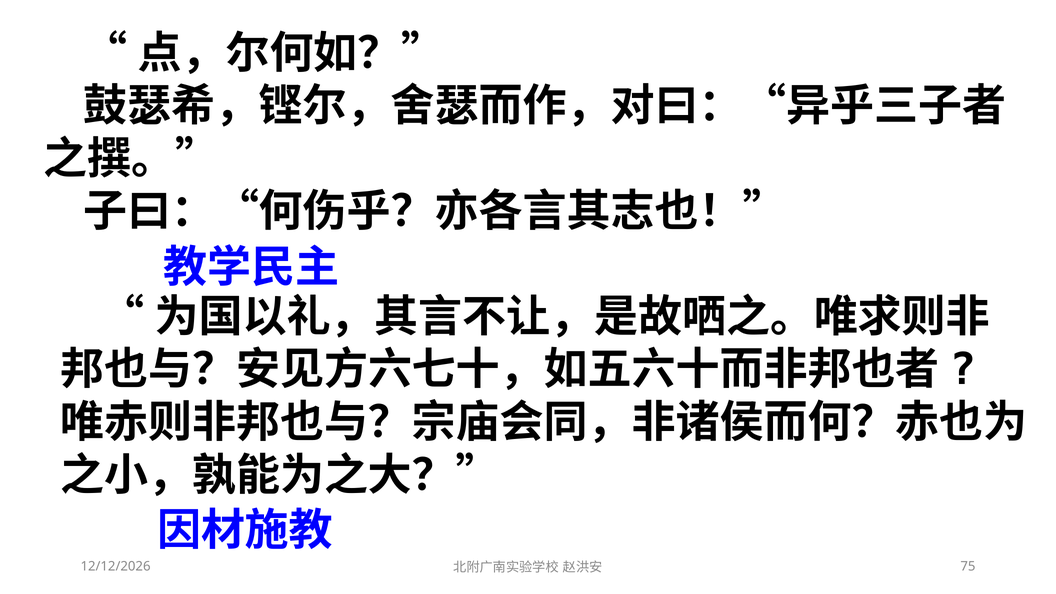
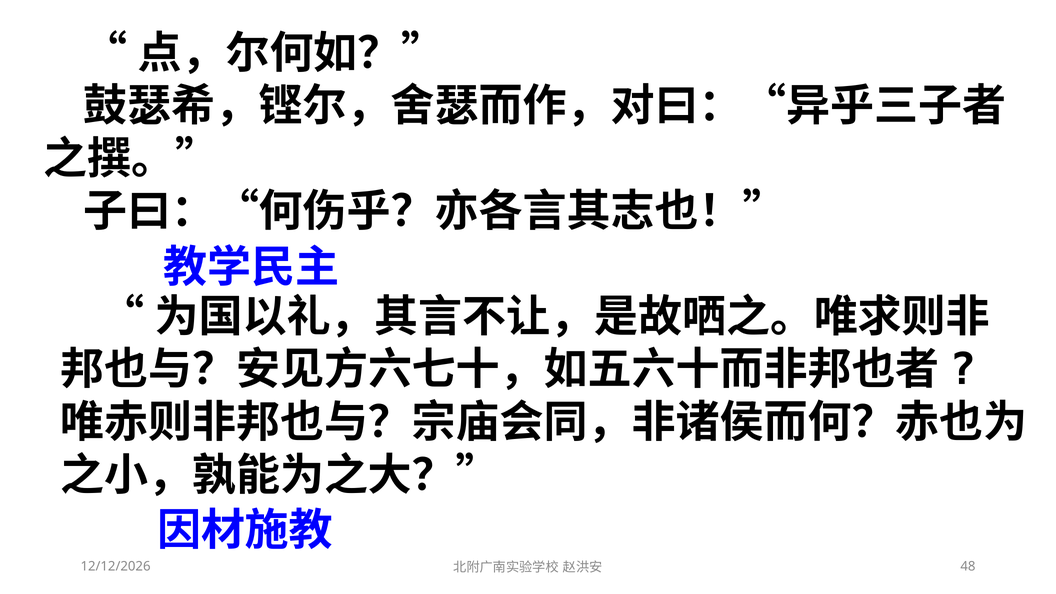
75: 75 -> 48 (968, 566)
